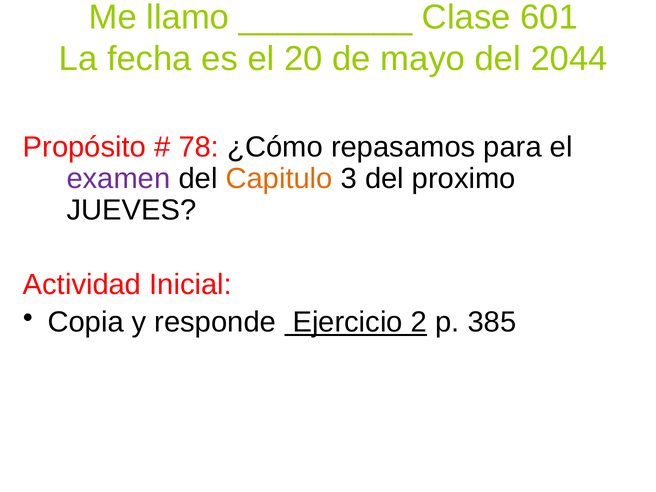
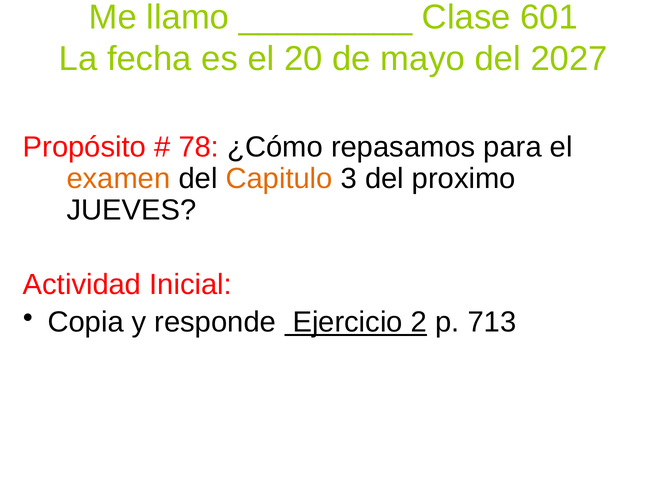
2044: 2044 -> 2027 (569, 59)
examen colour: purple -> orange (119, 179)
385: 385 -> 713 (492, 322)
